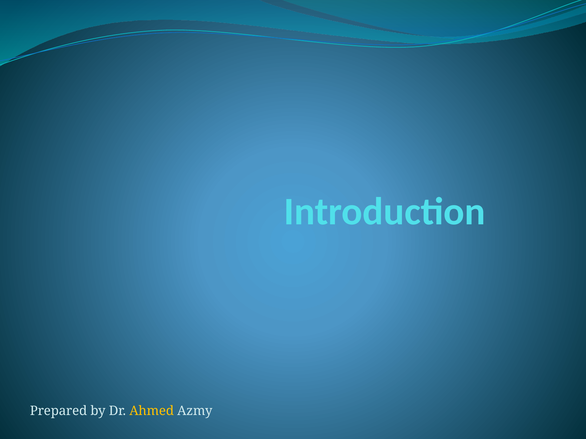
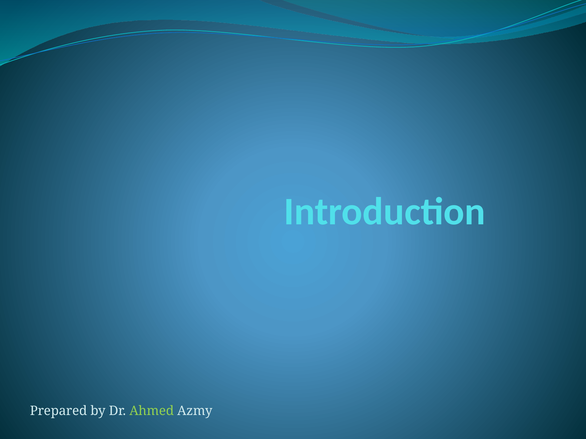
Ahmed colour: yellow -> light green (152, 411)
